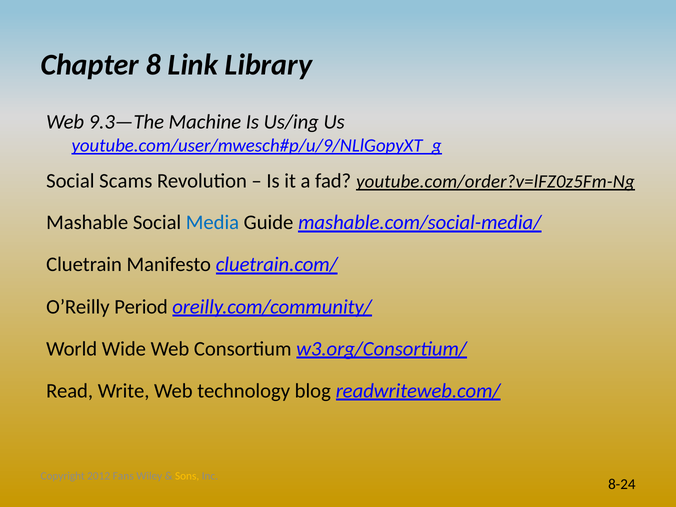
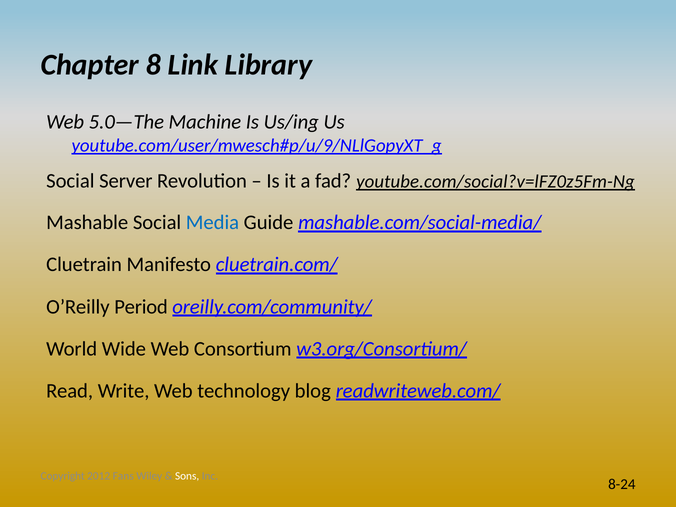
9.3—The: 9.3—The -> 5.0—The (126, 122)
Scams: Scams -> Server (126, 181)
youtube.com/order?v=lFZ0z5Fm-Ng: youtube.com/order?v=lFZ0z5Fm-Ng -> youtube.com/social?v=lFZ0z5Fm-Ng (495, 182)
Sons colour: yellow -> white (187, 476)
